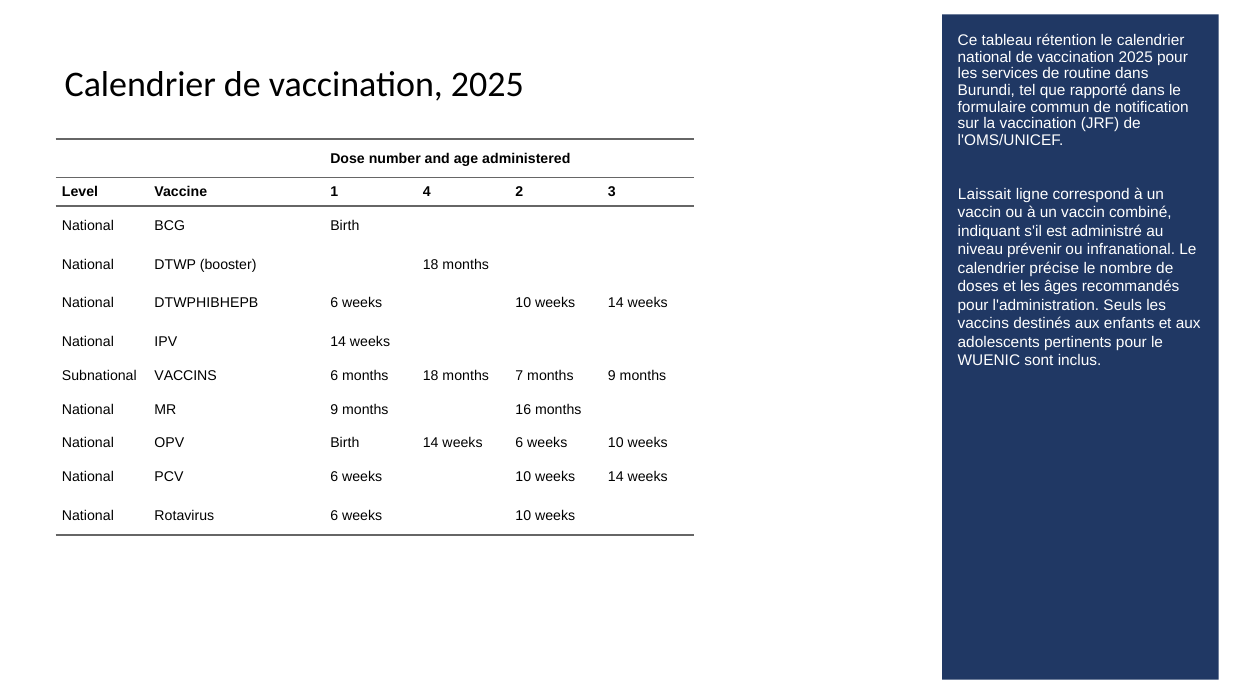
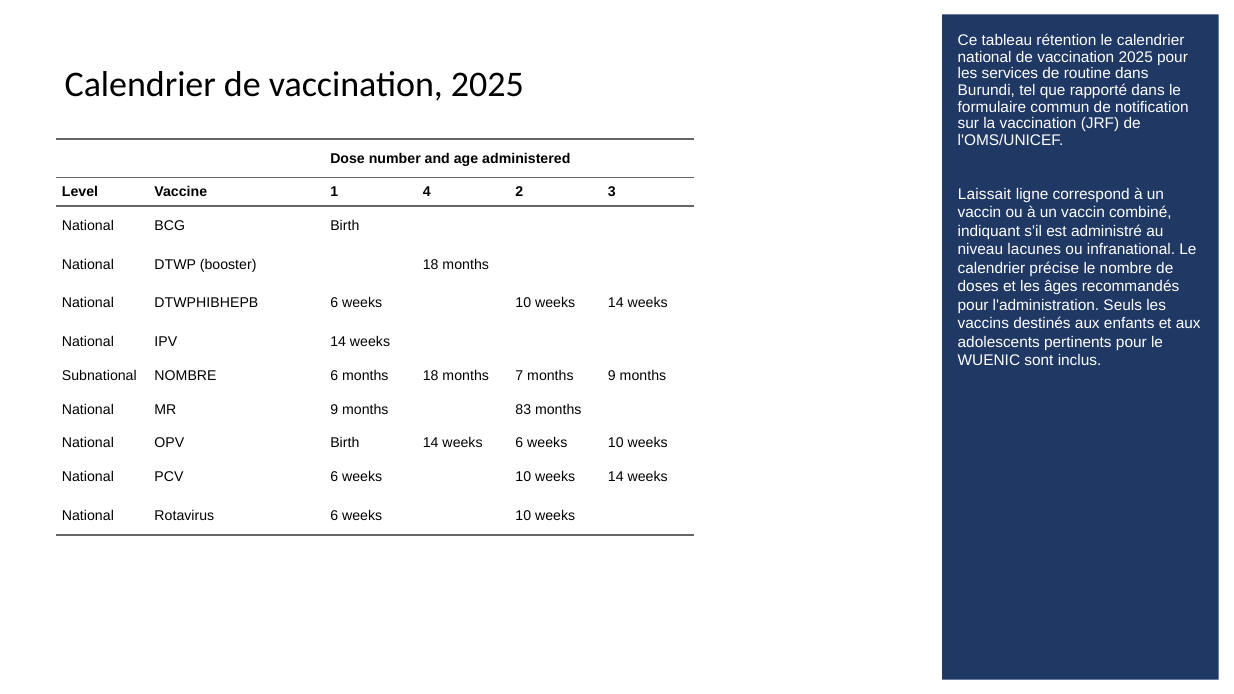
prévenir: prévenir -> lacunes (1034, 250)
Subnational VACCINS: VACCINS -> NOMBRE (186, 376)
16: 16 -> 83 (523, 410)
